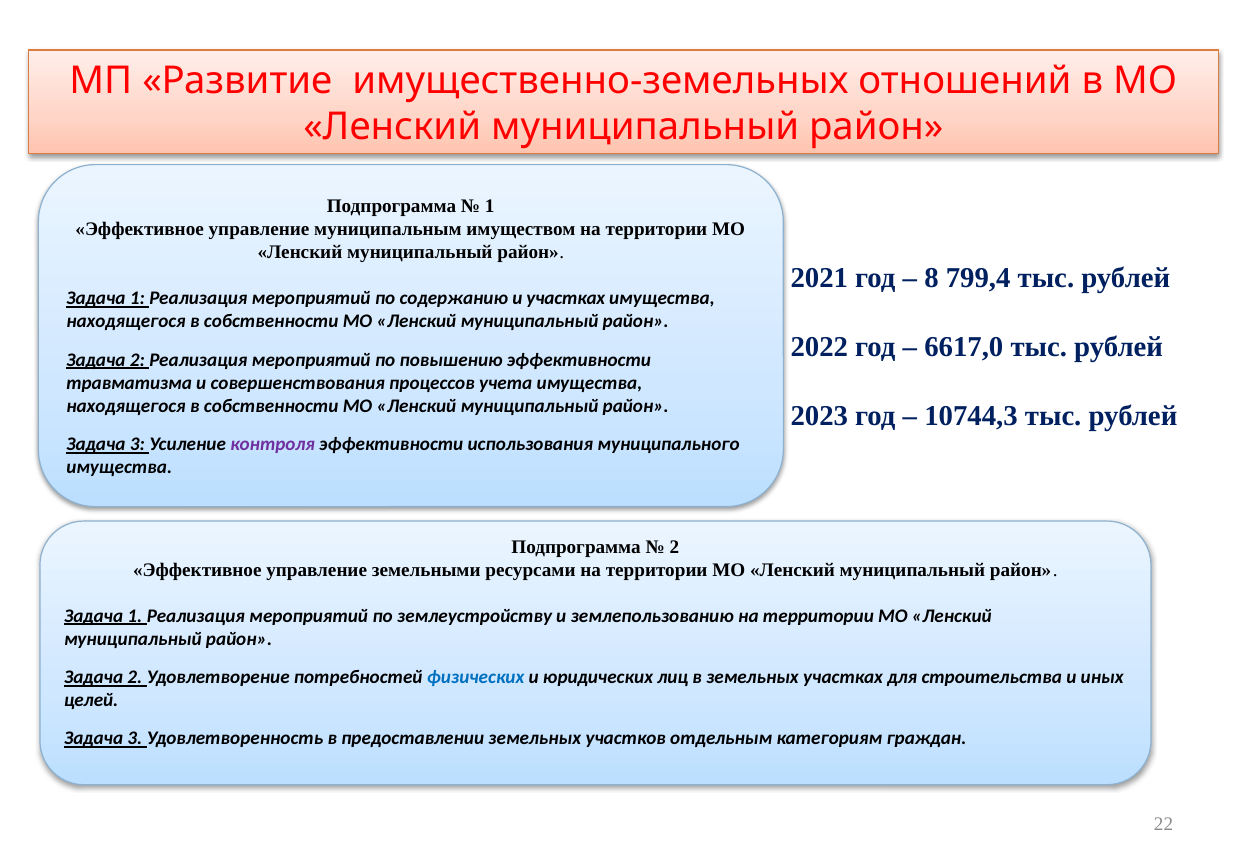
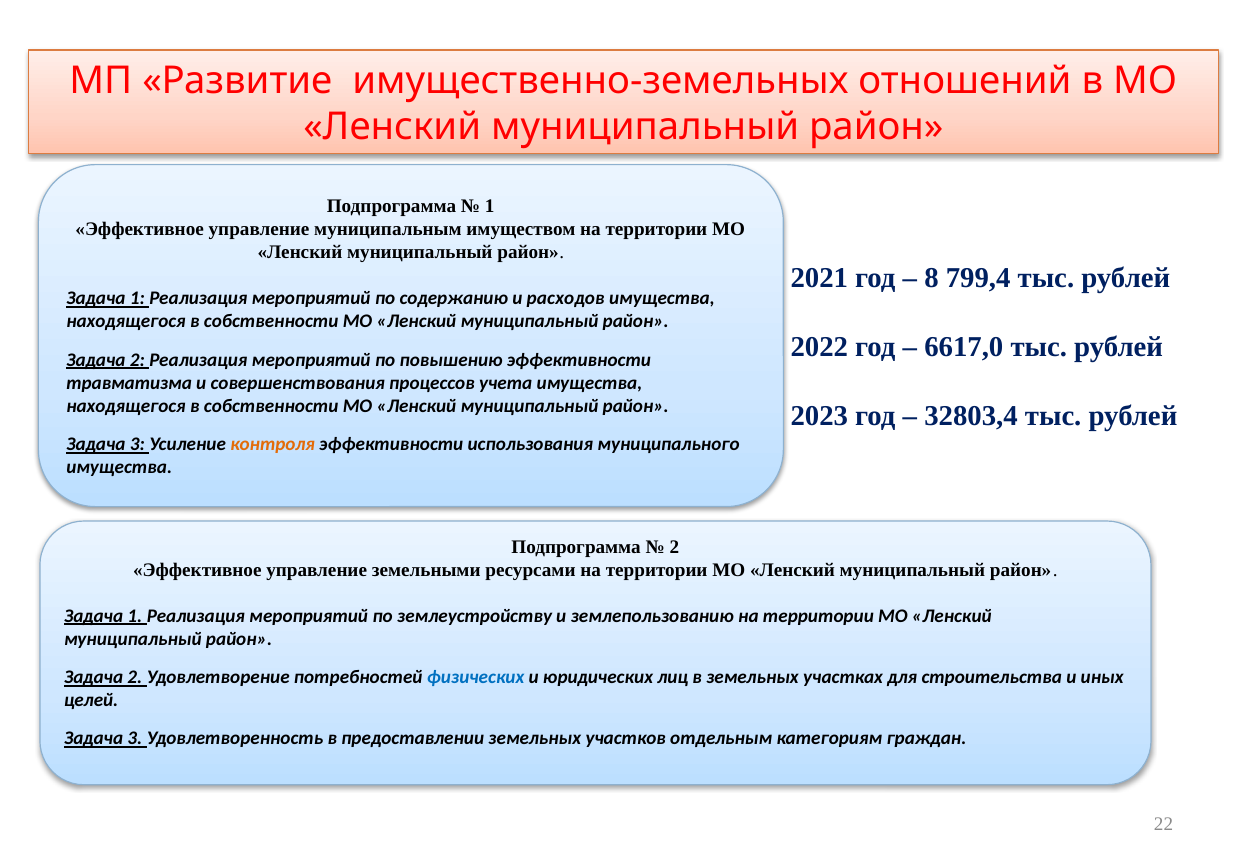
и участках: участках -> расходов (566, 299)
10744,3: 10744,3 -> 32803,4 (971, 416)
контроля colour: purple -> orange (273, 444)
